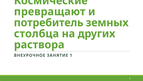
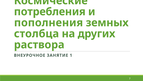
превращают: превращают -> потребления (50, 12)
потребитель: потребитель -> пополнения (49, 23)
